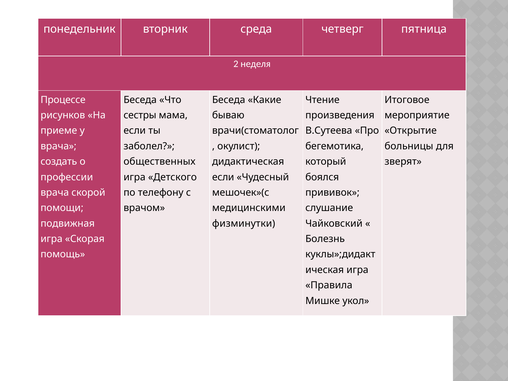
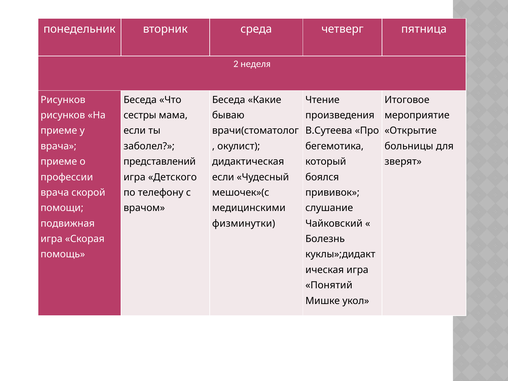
Процессе: Процессе -> Рисунков (63, 100)
создать: создать -> приеме (59, 162)
общественных: общественных -> представлений (160, 162)
Правила: Правила -> Понятий (329, 285)
